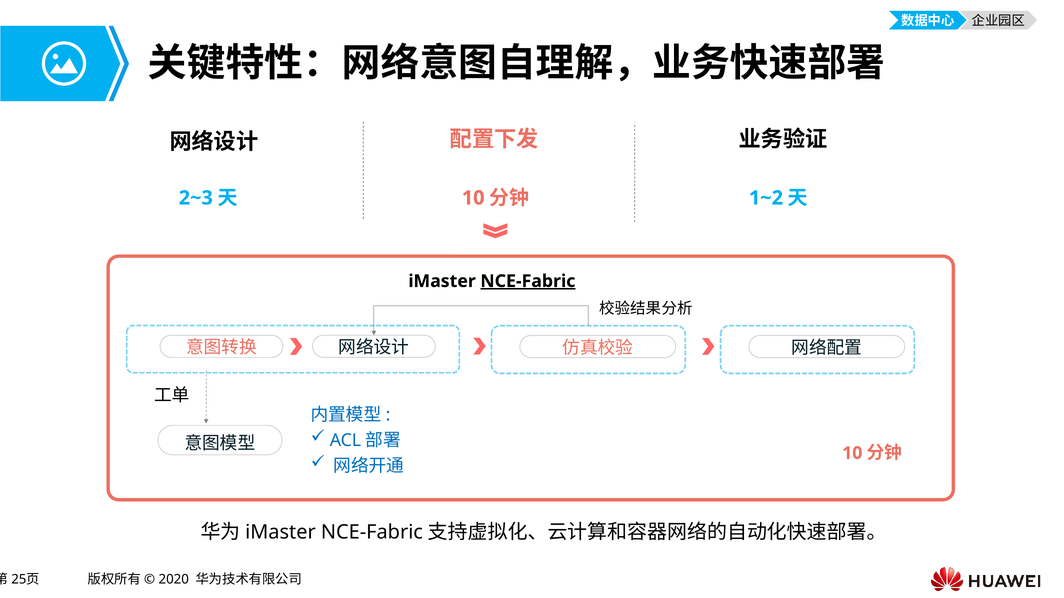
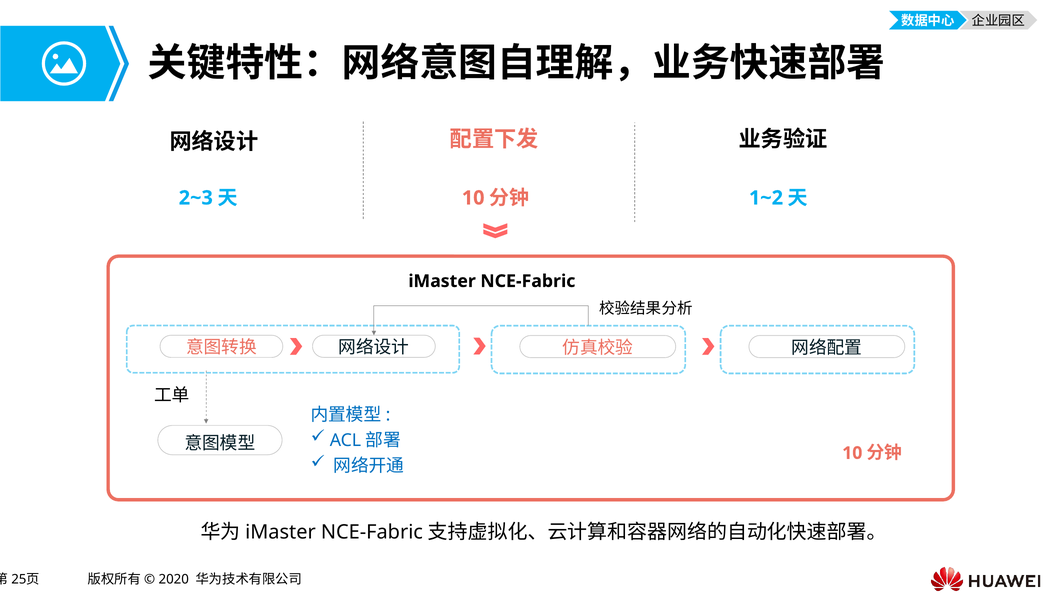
NCE-Fabric underline: present -> none (528, 281)
